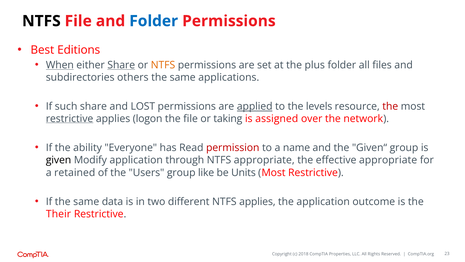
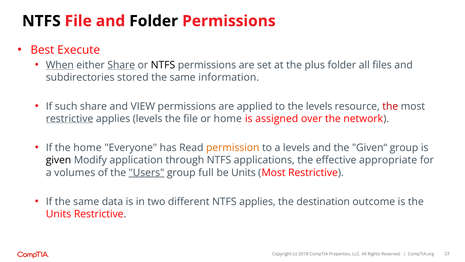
Folder colour: blue -> black (154, 21)
Editions: Editions -> Execute (79, 50)
NTFS colour: orange -> black (163, 65)
others: others -> stored (133, 77)
applications: applications -> information (229, 77)
LOST: LOST -> VIEW (143, 106)
applied underline: present -> none (255, 106)
applies logon: logon -> levels (148, 119)
or taking: taking -> home (228, 119)
the ability: ability -> home (87, 148)
permission colour: red -> orange (233, 148)
a name: name -> levels (296, 148)
NTFS appropriate: appropriate -> applications (264, 160)
retained: retained -> volumes (75, 172)
Users underline: none -> present (146, 172)
like: like -> full (206, 172)
the application: application -> destination (323, 201)
Their: Their -> Units (59, 214)
